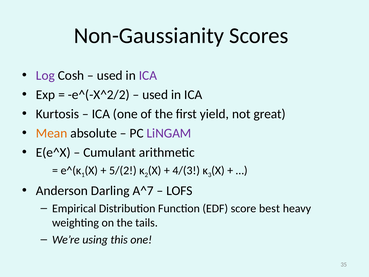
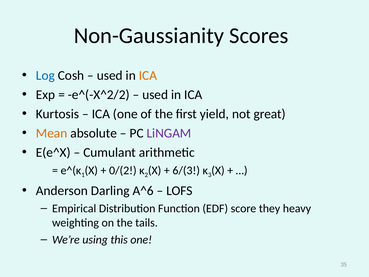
Log colour: purple -> blue (45, 75)
ICA colour: purple -> orange (148, 75)
5/(2: 5/(2 -> 0/(2 (123, 170)
4/(3: 4/(3 -> 6/(3 (186, 170)
A^7: A^7 -> A^6 (143, 191)
best: best -> they (270, 208)
